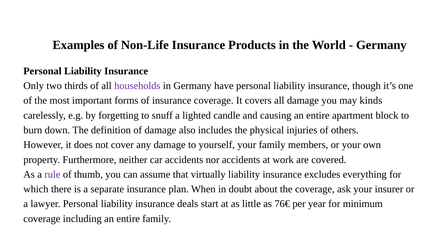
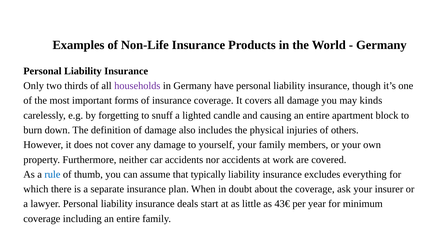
rule colour: purple -> blue (52, 174)
virtually: virtually -> typically (208, 174)
76€: 76€ -> 43€ (282, 204)
